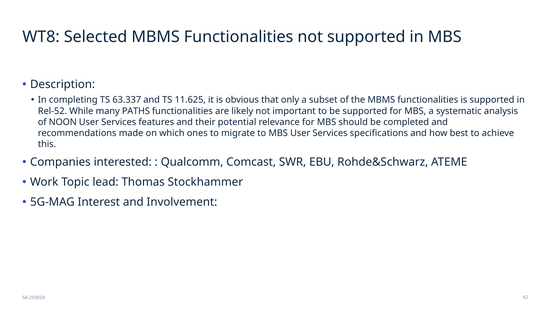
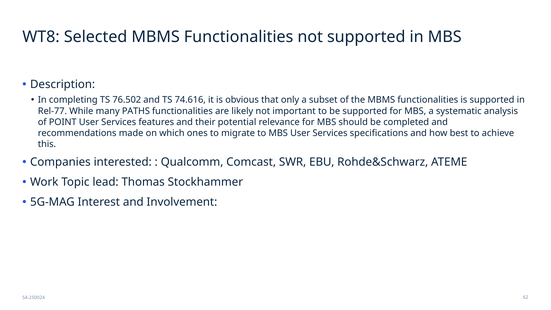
63.337: 63.337 -> 76.502 (127, 100)
11.625: 11.625 -> 74.616 (190, 100)
Rel-52: Rel-52 -> Rel-77 (52, 111)
NOON: NOON -> POINT (63, 122)
